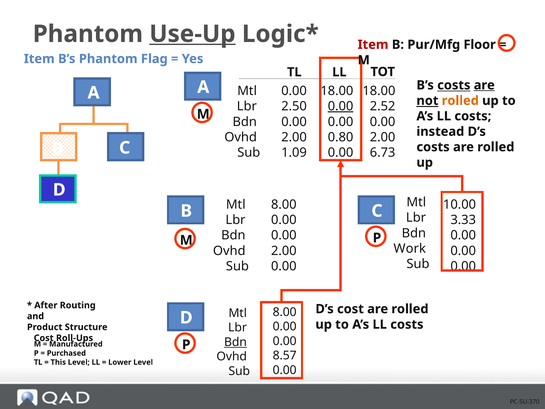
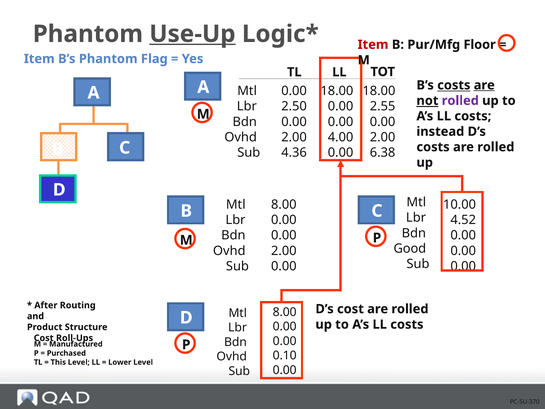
rolled colour: orange -> purple (460, 101)
0.00 underline: present -> none (341, 106)
2.52: 2.52 -> 2.55 (383, 106)
0.80: 0.80 -> 4.00 (341, 137)
1.09: 1.09 -> 4.36 (294, 153)
6.73: 6.73 -> 6.38 (383, 153)
3.33: 3.33 -> 4.52 (463, 220)
Work: Work -> Good (410, 248)
Bdn underline: present -> none (236, 342)
8.57: 8.57 -> 0.10 (285, 355)
